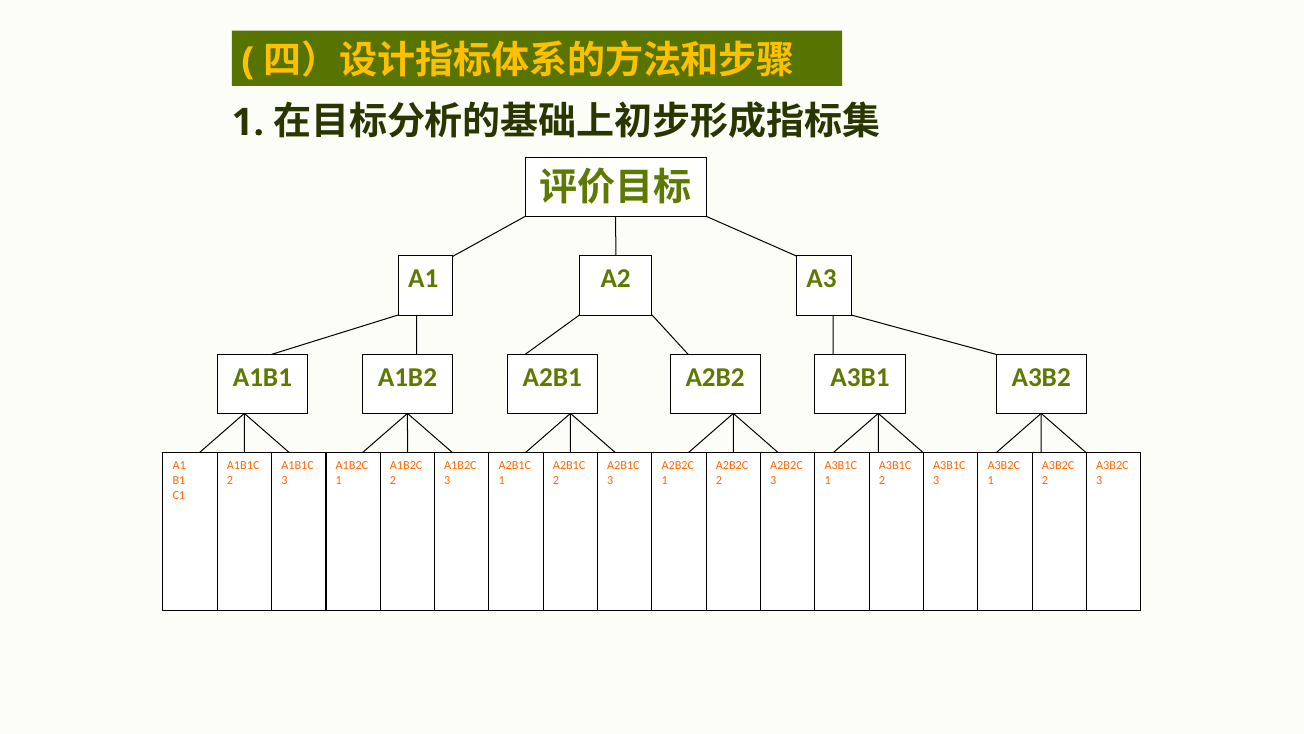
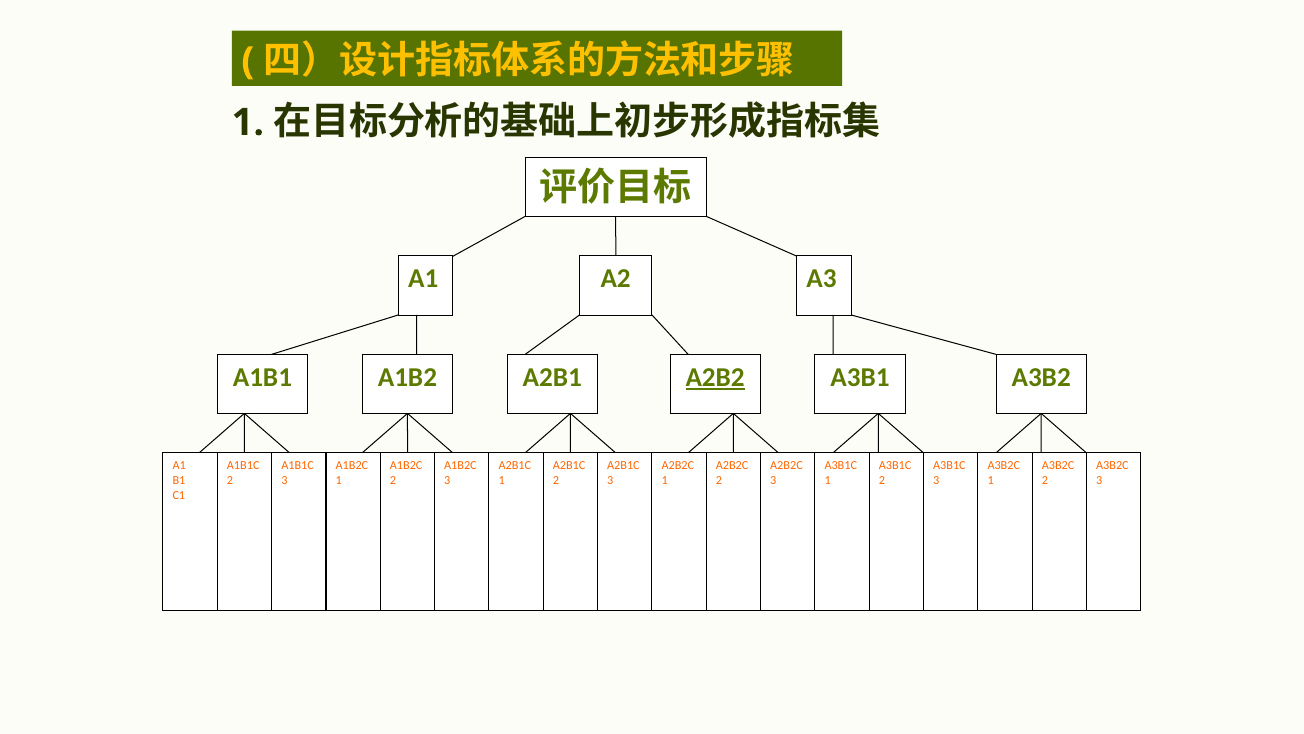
A2B2 underline: none -> present (715, 377)
